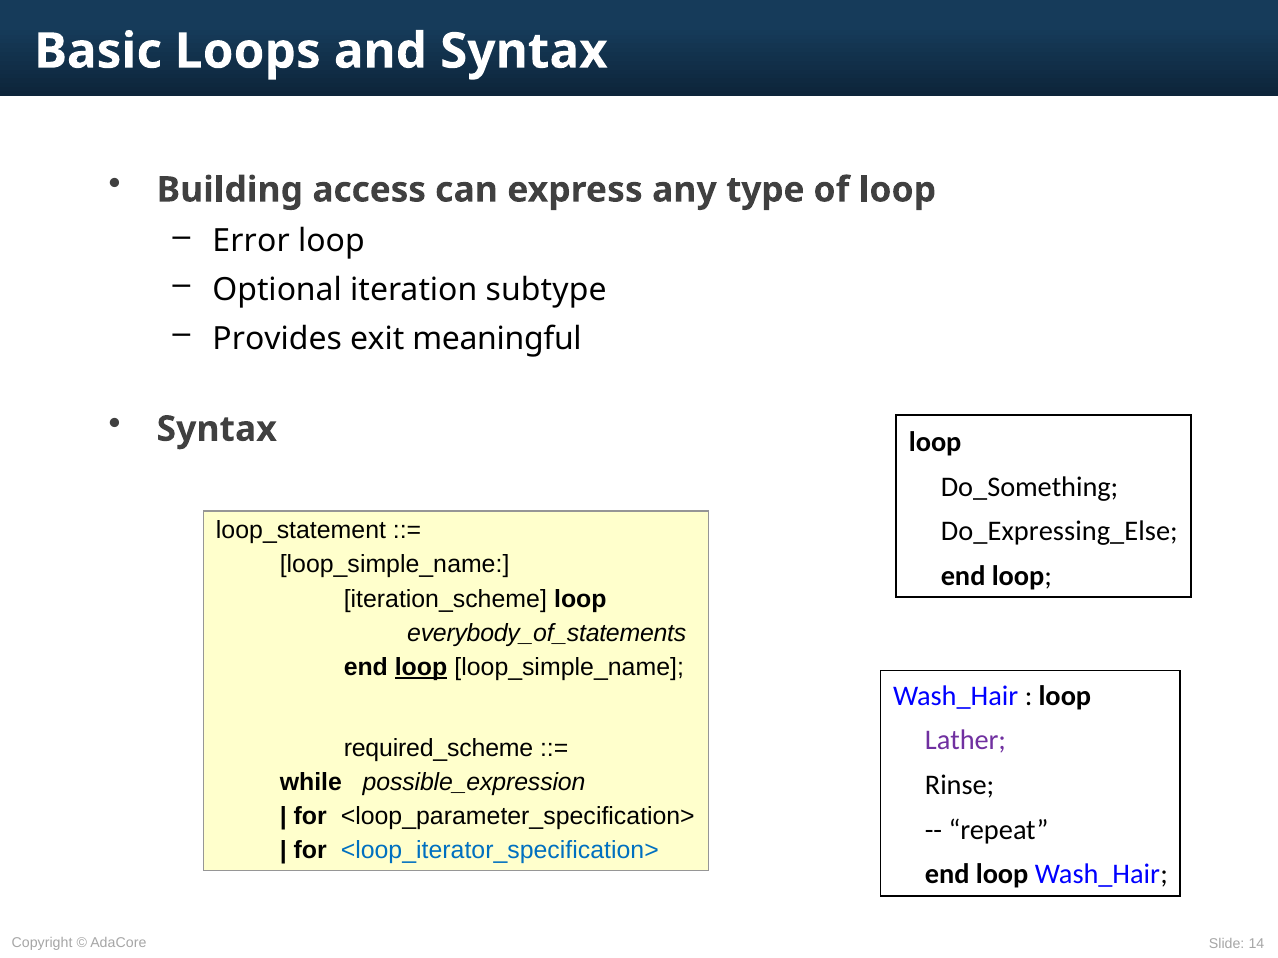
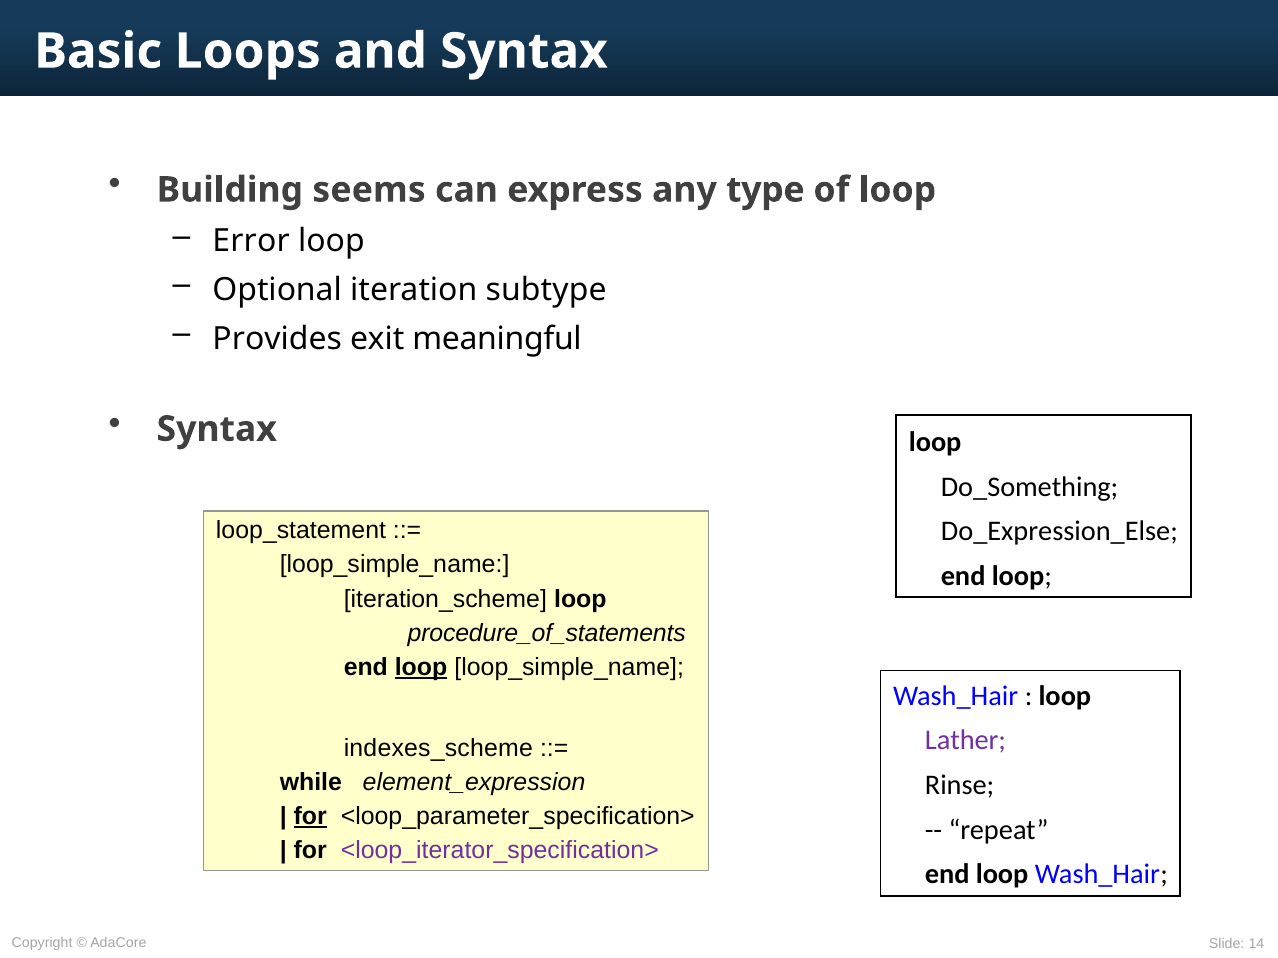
access: access -> seems (369, 190)
Do_Expressing_Else: Do_Expressing_Else -> Do_Expression_Else (1059, 532)
everybody_of_statements: everybody_of_statements -> procedure_of_statements (547, 634)
required_scheme: required_scheme -> indexes_scheme (438, 748)
possible_expression: possible_expression -> element_expression (474, 782)
for underline: none -> present (310, 817)
<loop_iterator_specification> colour: blue -> purple (500, 851)
